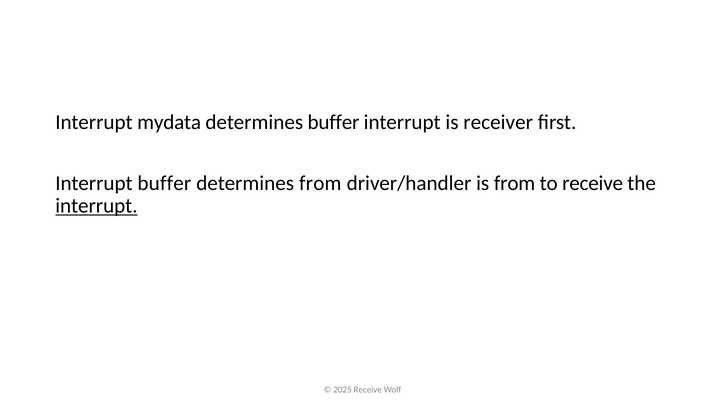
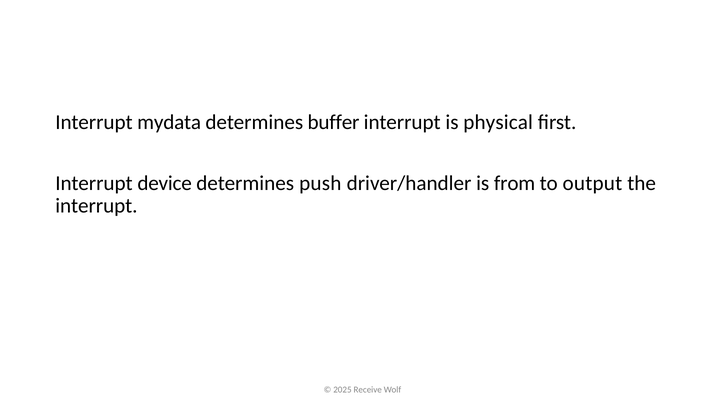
receiver: receiver -> physical (498, 122)
Interrupt buffer: buffer -> device (165, 183)
determines from: from -> push (320, 183)
to receive: receive -> output (592, 183)
interrupt underline: present -> none (96, 206)
